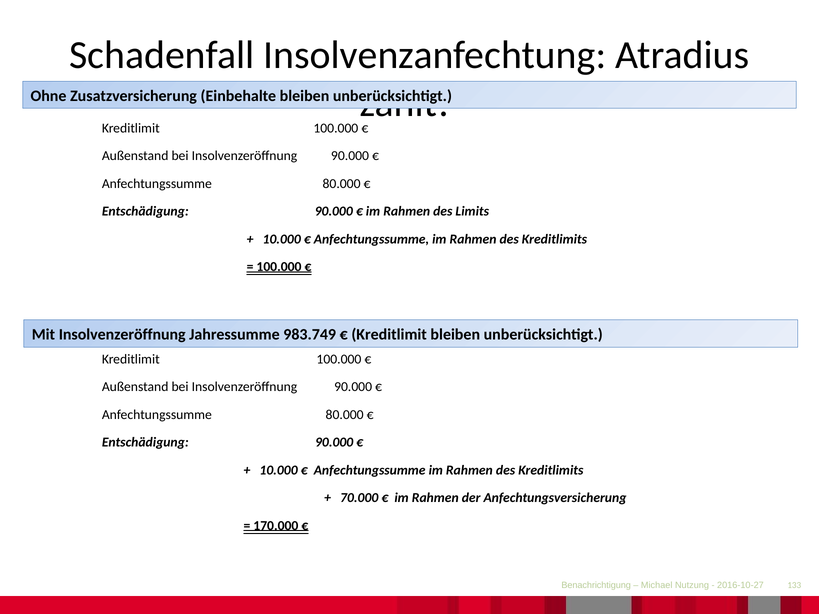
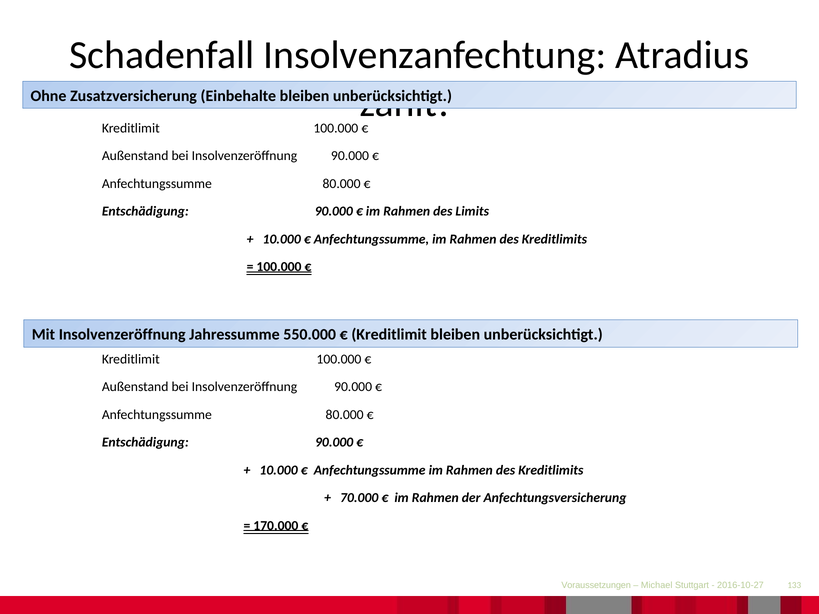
983.749: 983.749 -> 550.000 (310, 335)
Benachrichtigung: Benachrichtigung -> Voraussetzungen (596, 586)
Nutzung: Nutzung -> Stuttgart (692, 586)
